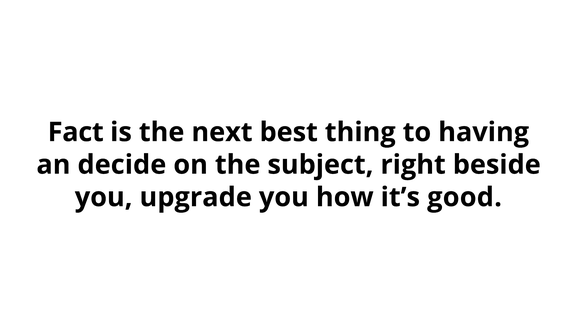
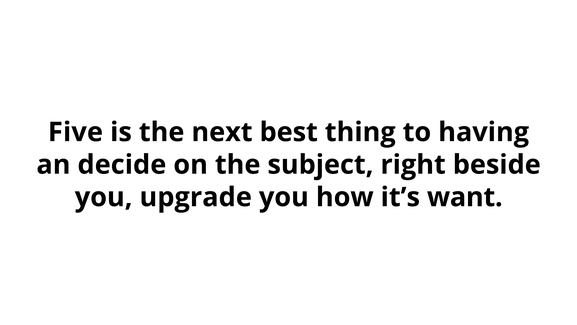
Fact: Fact -> Five (75, 132)
good: good -> want (465, 197)
